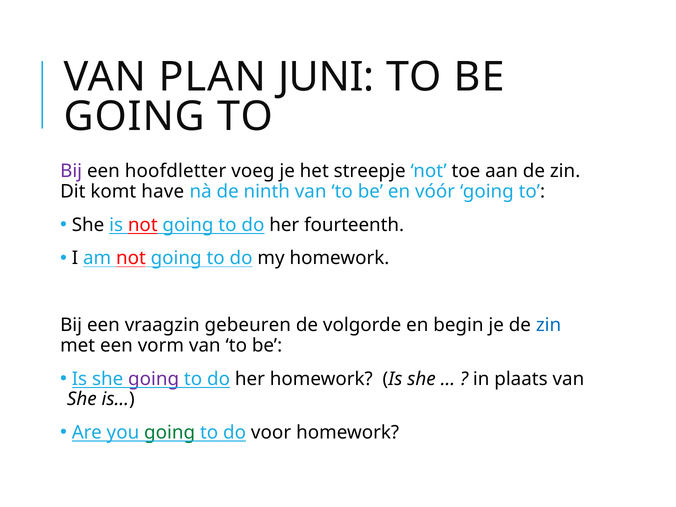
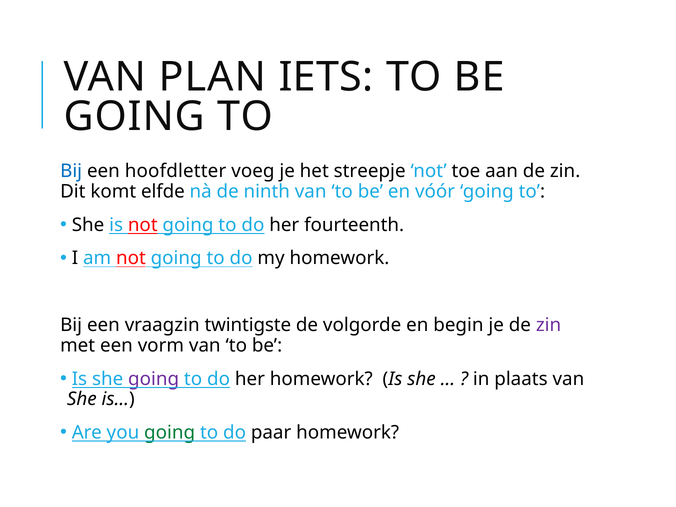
JUNI: JUNI -> IETS (326, 77)
Bij colour: purple -> blue (71, 171)
have: have -> elfde (163, 191)
gebeuren: gebeuren -> twintigste (248, 325)
zin colour: blue -> purple (549, 325)
voor: voor -> paar (271, 433)
